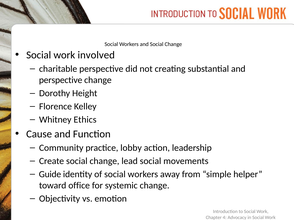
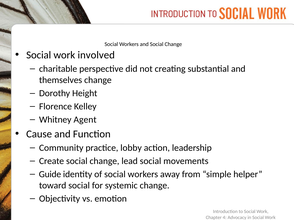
perspective: perspective -> themselves (61, 80)
Ethics: Ethics -> Agent (85, 120)
toward office: office -> social (79, 186)
